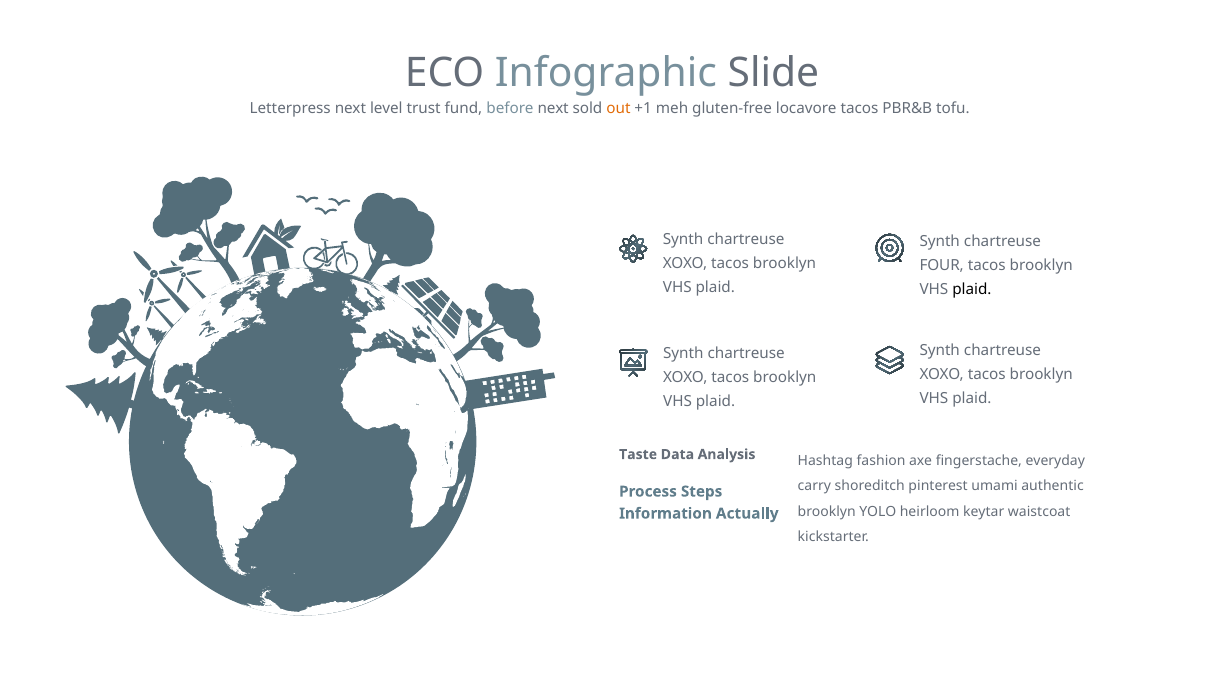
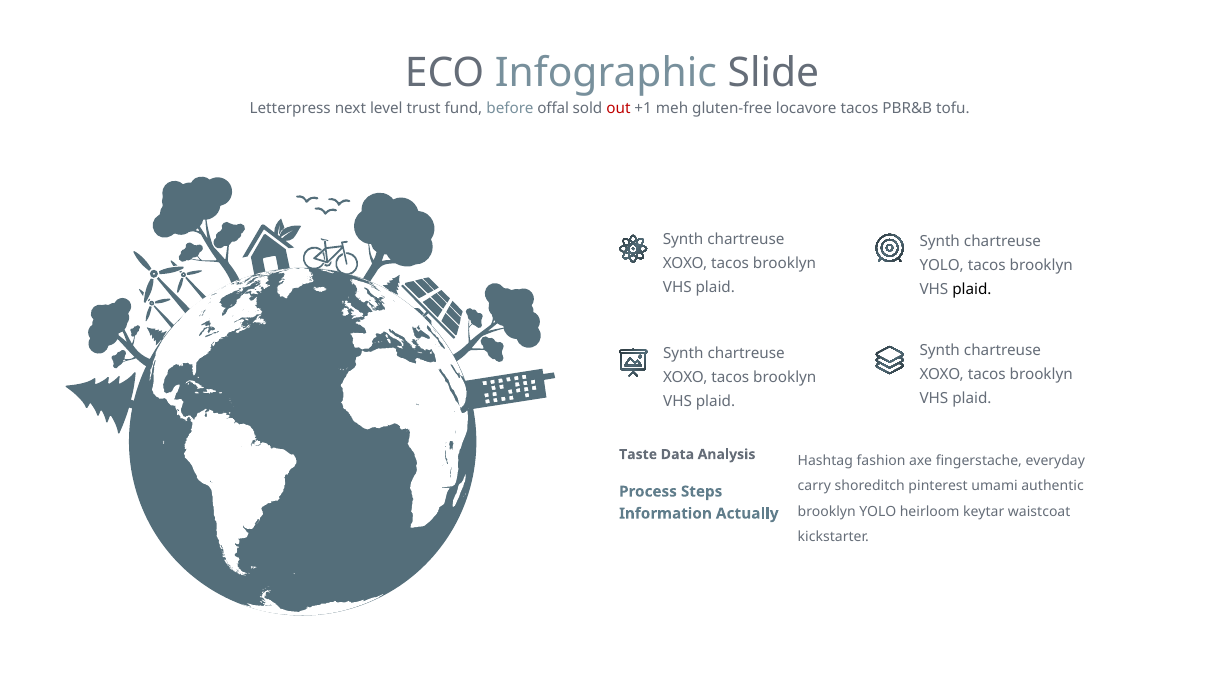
before next: next -> offal (553, 109)
out colour: orange -> red (618, 109)
FOUR: FOUR -> YOLO (942, 265)
